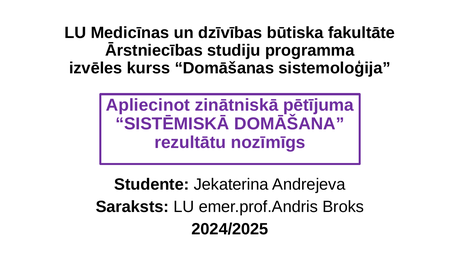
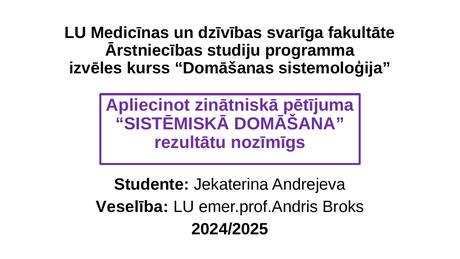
būtiska: būtiska -> svarīga (295, 33)
Saraksts: Saraksts -> Veselība (132, 207)
